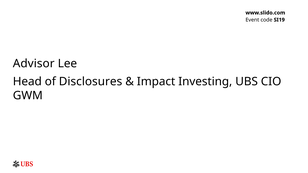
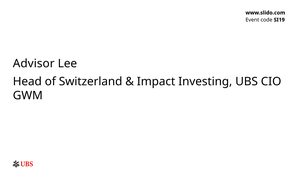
Disclosures: Disclosures -> Switzerland (91, 82)
